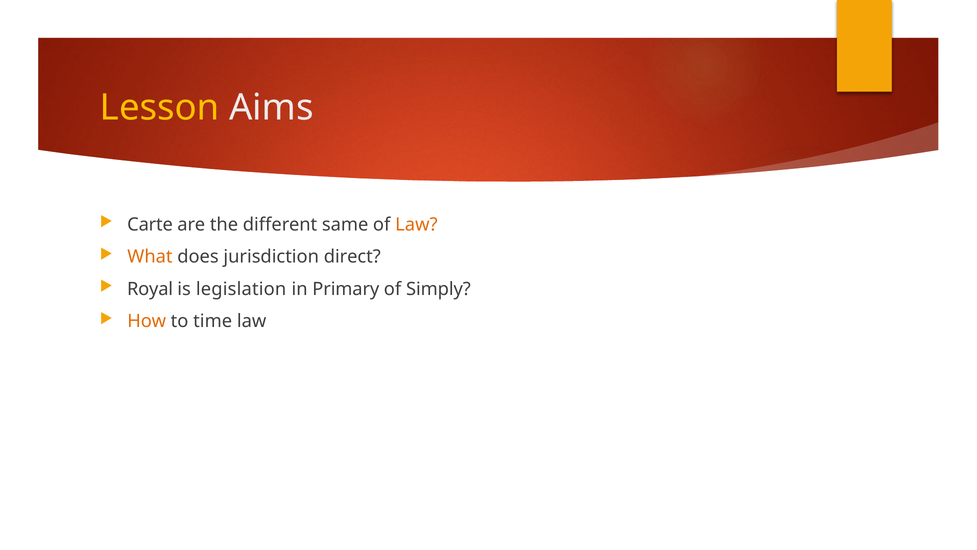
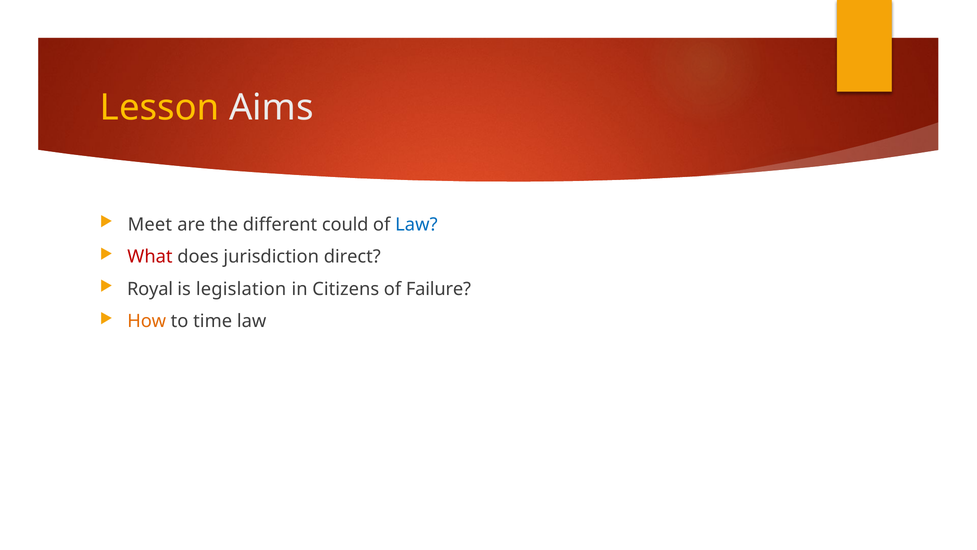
Carte: Carte -> Meet (150, 225)
same: same -> could (345, 225)
Law colour: orange -> blue (416, 225)
What colour: orange -> red (150, 257)
Primary: Primary -> Citizens (346, 289)
Simply: Simply -> Failure (438, 289)
